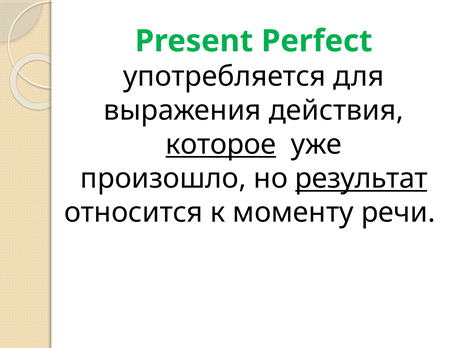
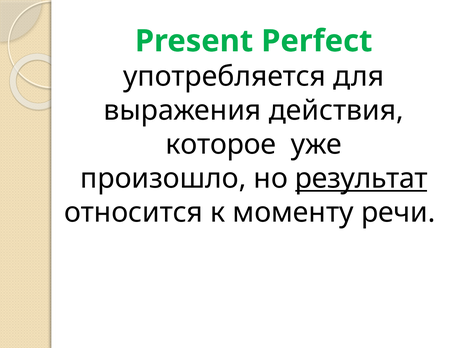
которое underline: present -> none (221, 145)
